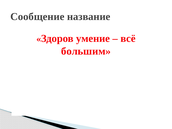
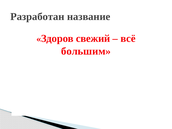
Сообщение: Сообщение -> Разработан (37, 17)
умение: умение -> свежий (93, 39)
